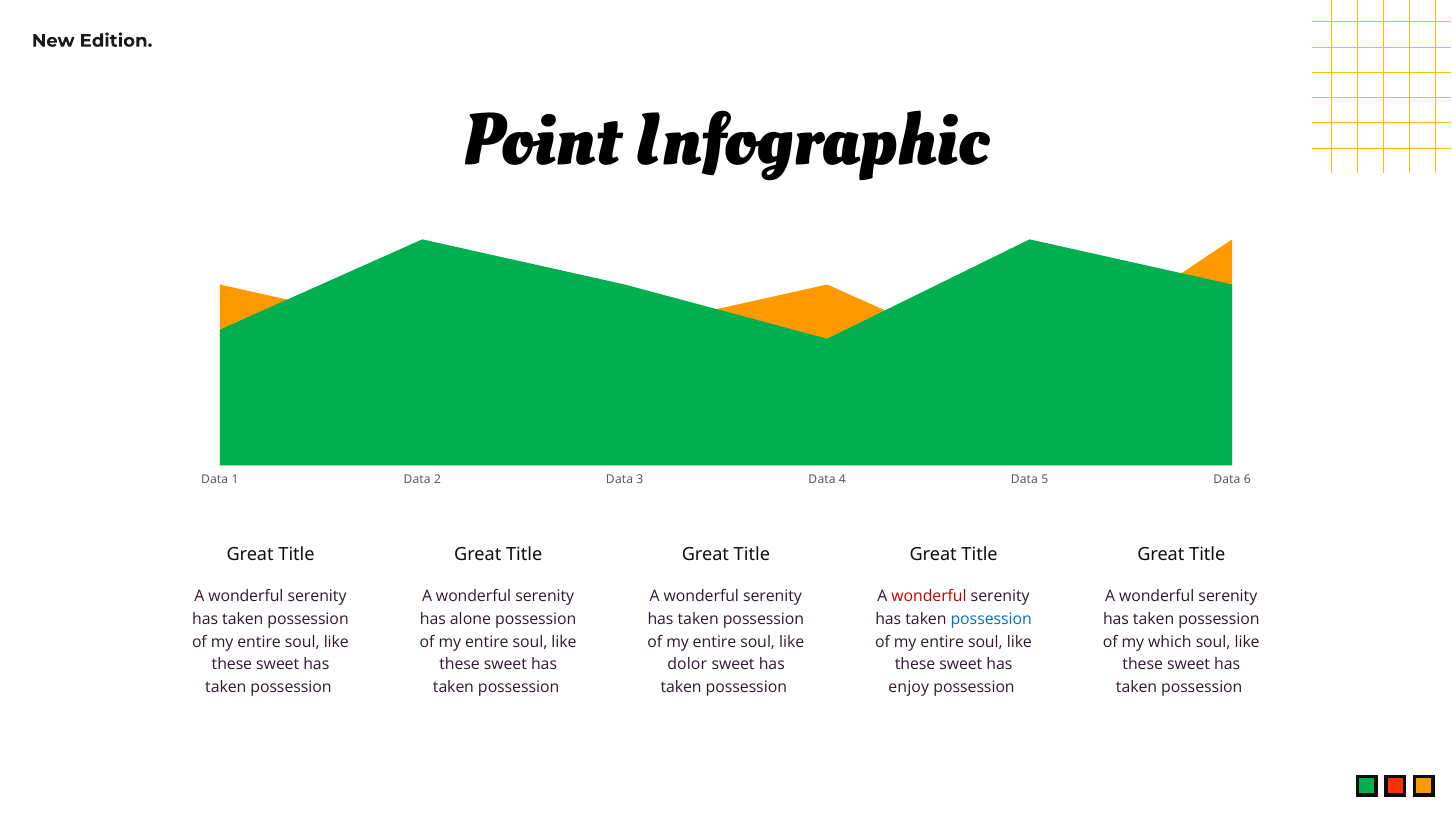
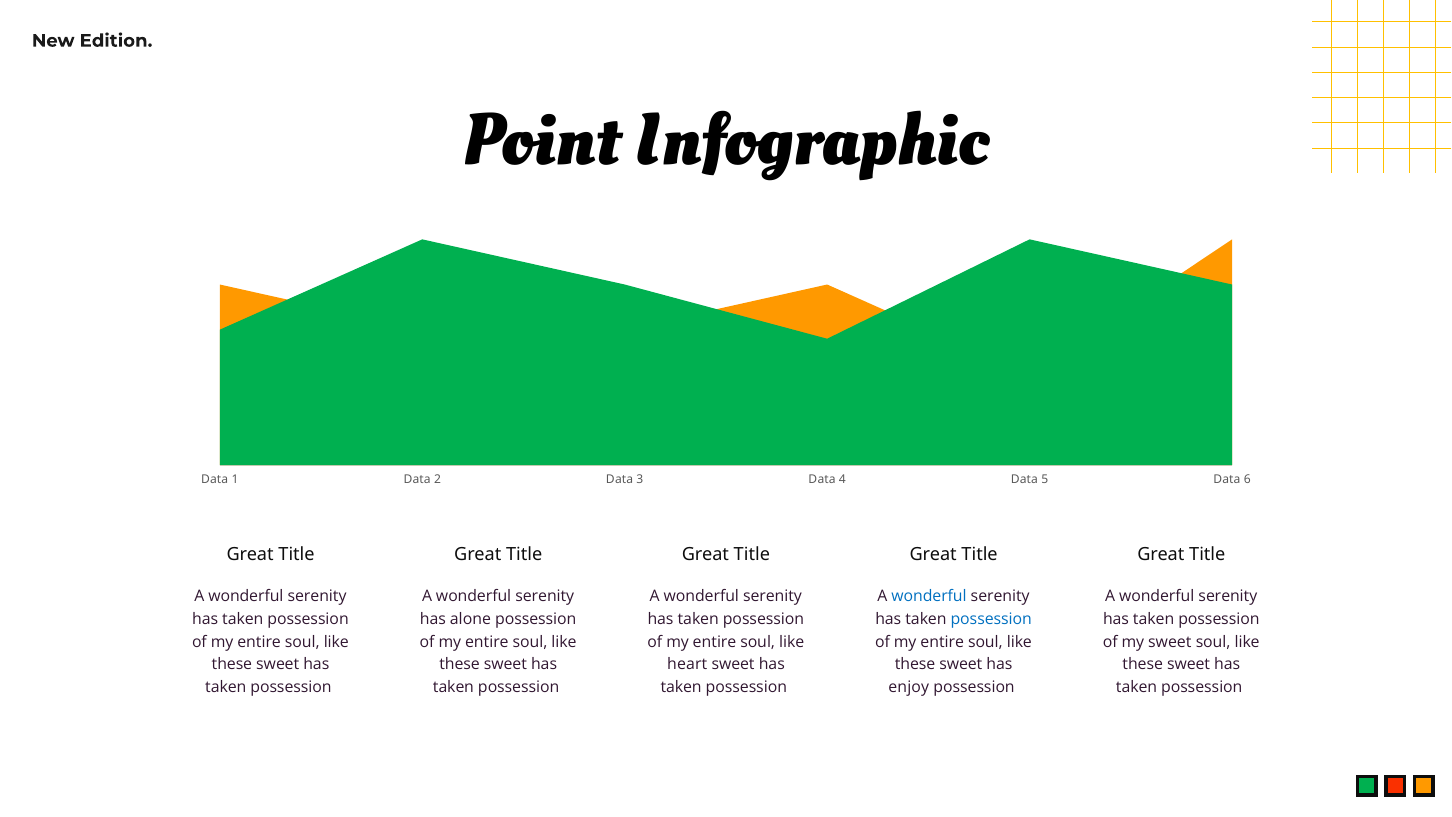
wonderful colour: red -> blue (929, 596)
my which: which -> sweet (1170, 642)
dolor: dolor -> heart (687, 664)
